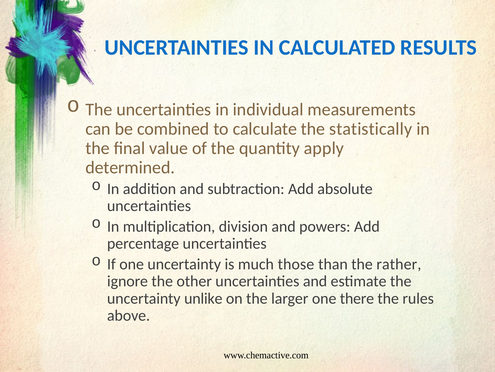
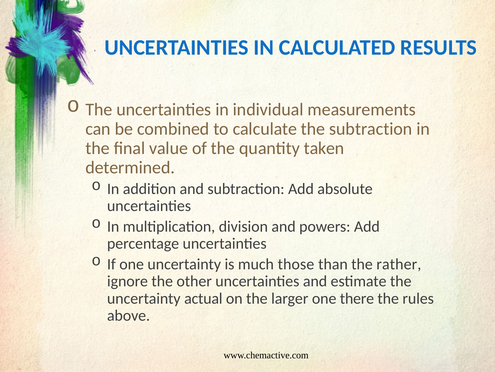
the statistically: statistically -> subtraction (371, 129)
apply: apply -> taken (324, 148)
unlike: unlike -> actual (203, 298)
